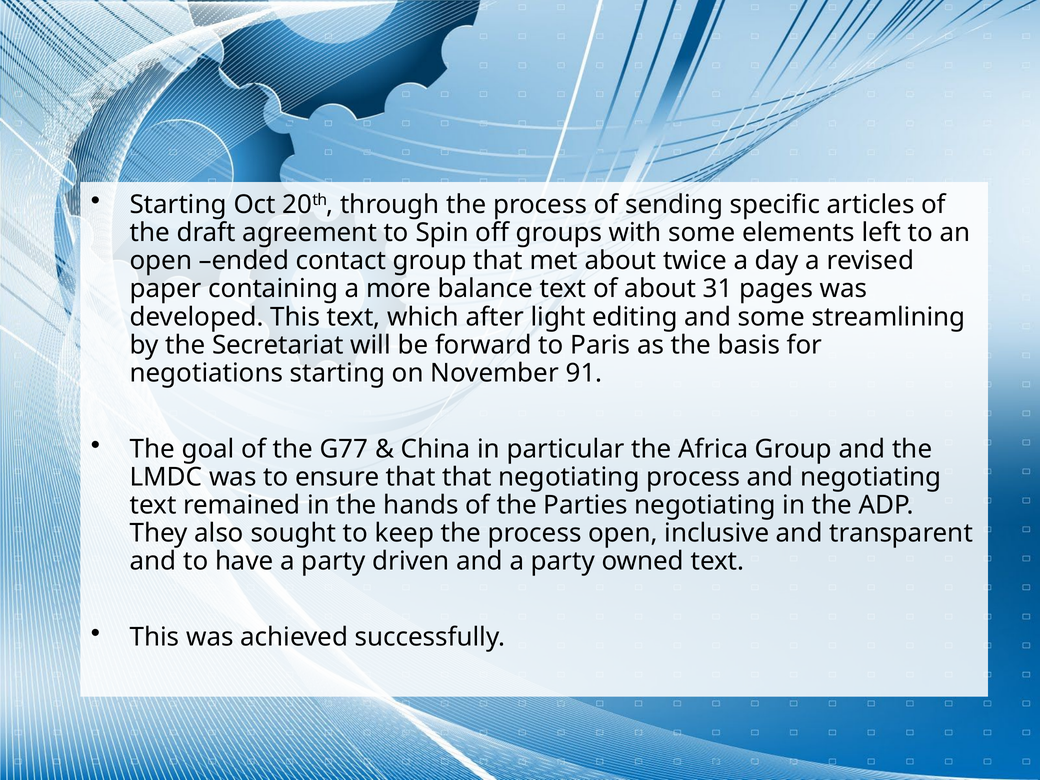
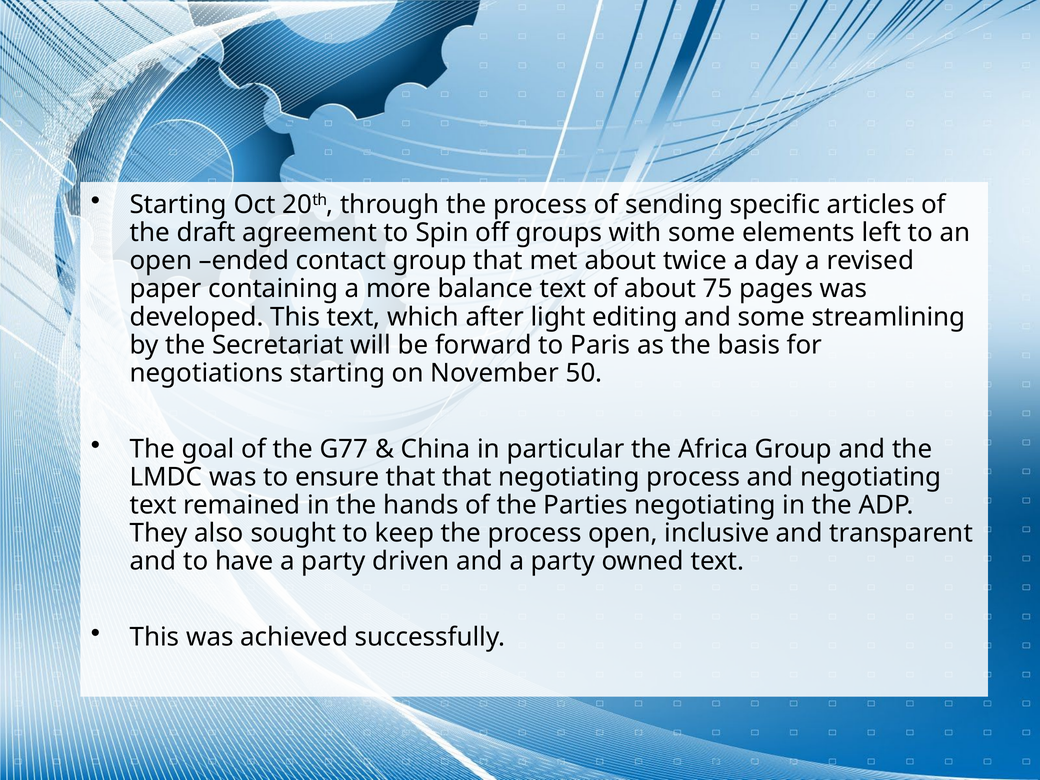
31: 31 -> 75 (718, 289)
91: 91 -> 50 (584, 373)
